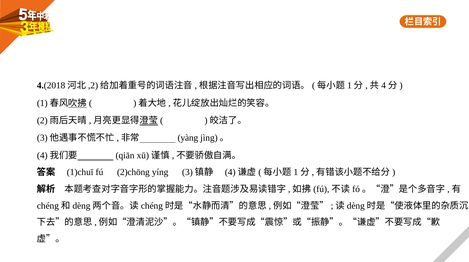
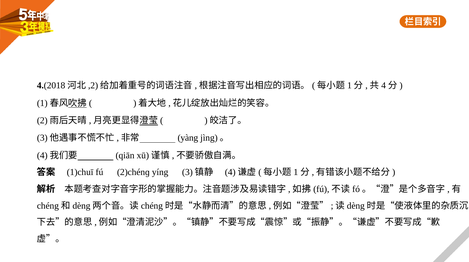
2)chōng: 2)chōng -> 2)chénɡ (133, 172)
